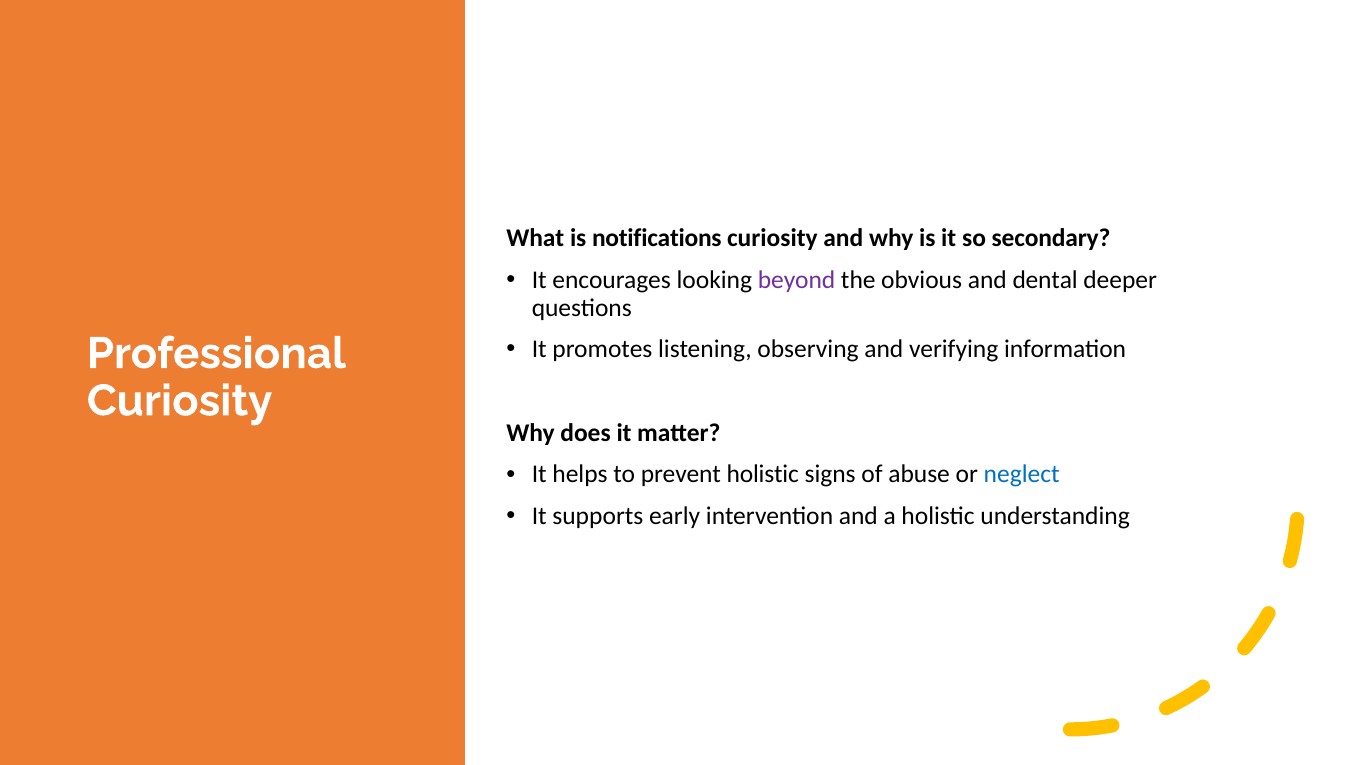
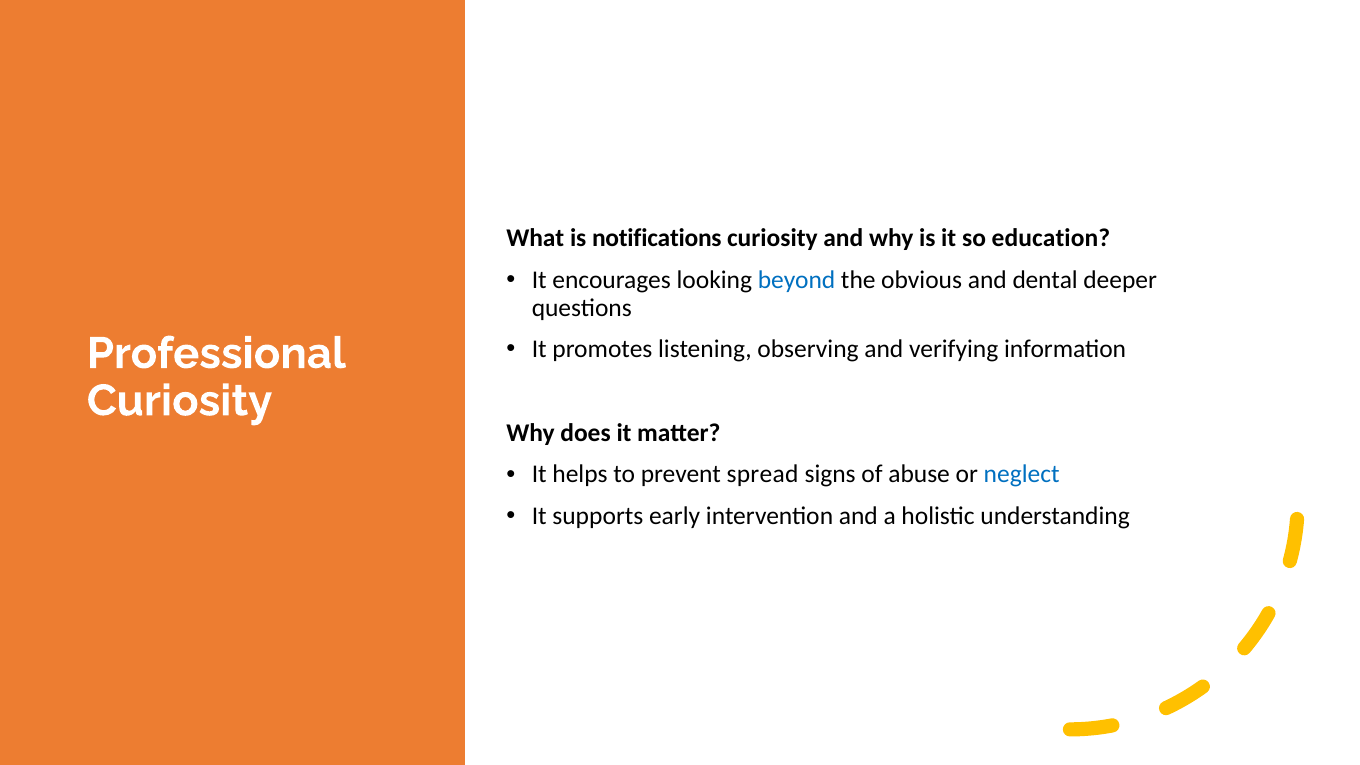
secondary: secondary -> education (1051, 238)
beyond colour: purple -> blue (797, 280)
prevent holistic: holistic -> spread (763, 475)
